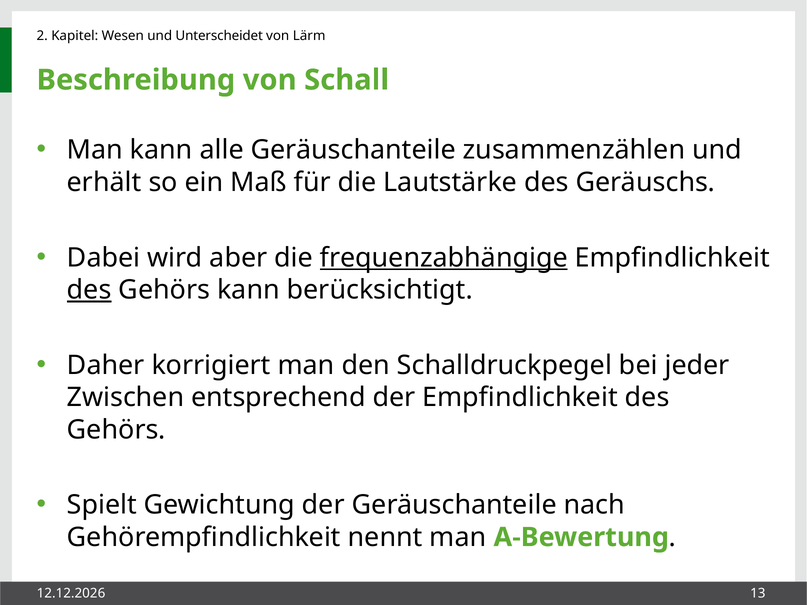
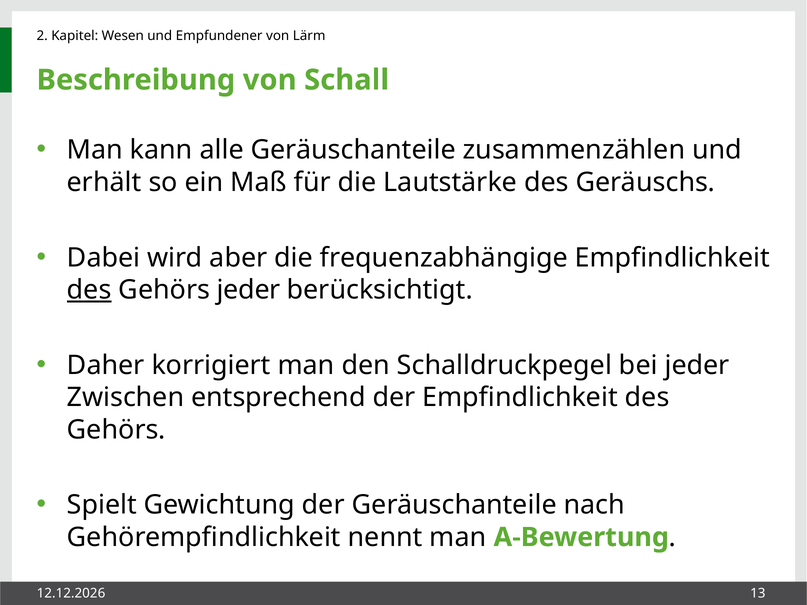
Unterscheidet: Unterscheidet -> Empfundener (219, 36)
frequenzabhängige underline: present -> none (444, 258)
Gehörs kann: kann -> jeder (249, 290)
